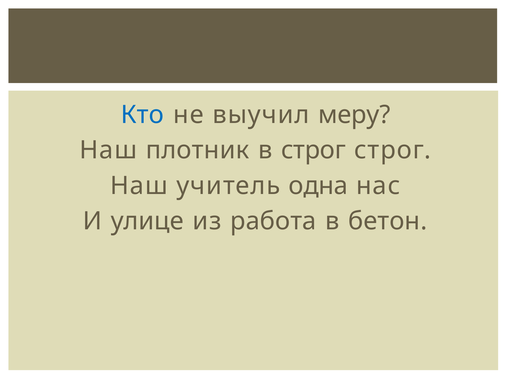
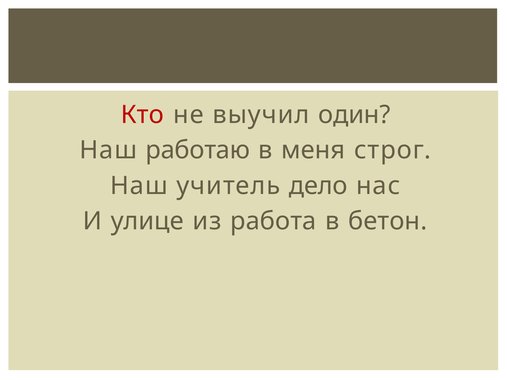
Кто colour: blue -> red (142, 115)
меру: меру -> один (354, 115)
плотник: плотник -> работаю (198, 150)
в строг: строг -> меня (313, 150)
одна: одна -> дело (318, 186)
